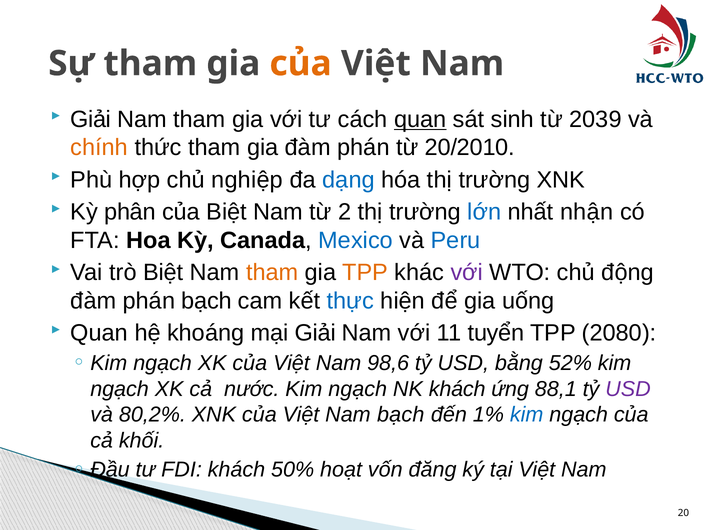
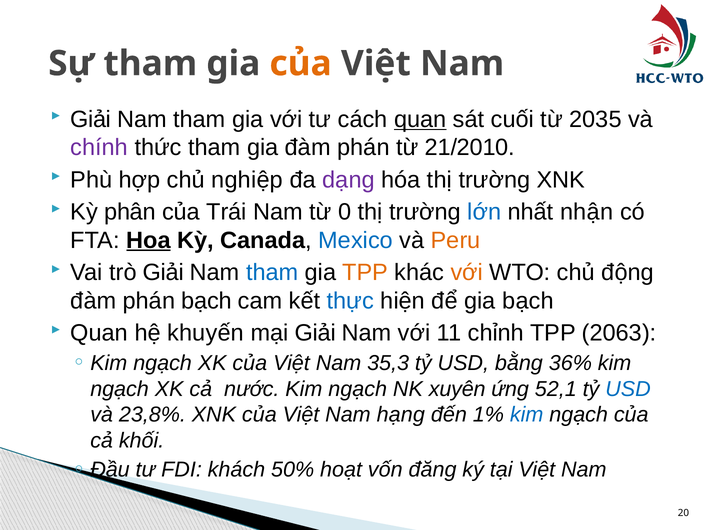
sinh: sinh -> cuối (512, 119)
2039: 2039 -> 2035 (595, 119)
chính colour: orange -> purple (99, 147)
20/2010: 20/2010 -> 21/2010 (470, 147)
dạng colour: blue -> purple (349, 180)
của Biệt: Biệt -> Trái (227, 212)
2: 2 -> 0 (345, 212)
Hoa underline: none -> present (148, 240)
Peru colour: blue -> orange (456, 240)
trò Biệt: Biệt -> Giải (163, 272)
tham colour: orange -> blue (272, 272)
với colour: purple -> orange (467, 272)
gia uống: uống -> bạch (528, 300)
khoáng: khoáng -> khuyến (206, 333)
tuyển: tuyển -> chỉnh (496, 333)
2080: 2080 -> 2063 (619, 333)
98,6: 98,6 -> 35,3 (388, 363)
52%: 52% -> 36% (570, 363)
NK khách: khách -> xuyên (457, 389)
88,1: 88,1 -> 52,1 (556, 389)
USD colour: purple -> blue (628, 389)
80,2%: 80,2% -> 23,8% (152, 414)
Nam bạch: bạch -> hạng (401, 414)
